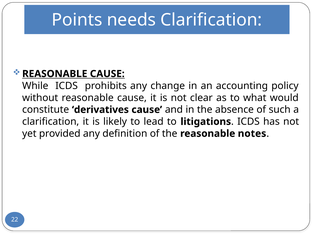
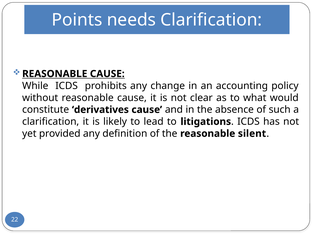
notes: notes -> silent (252, 134)
